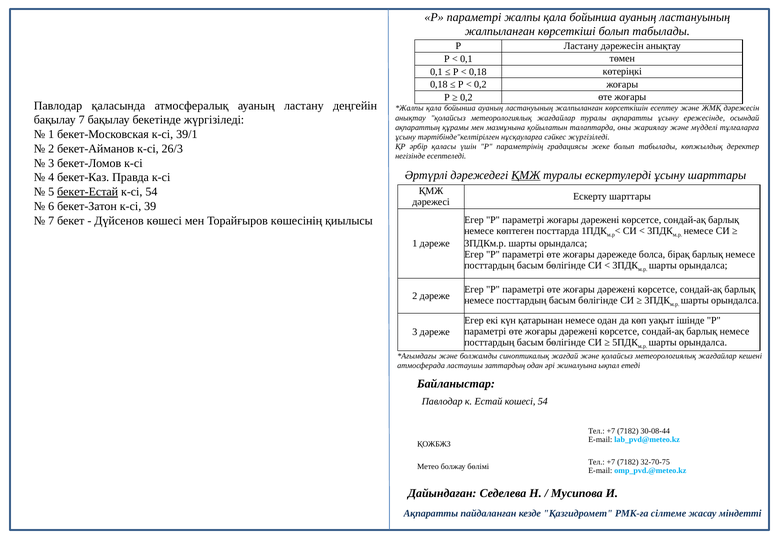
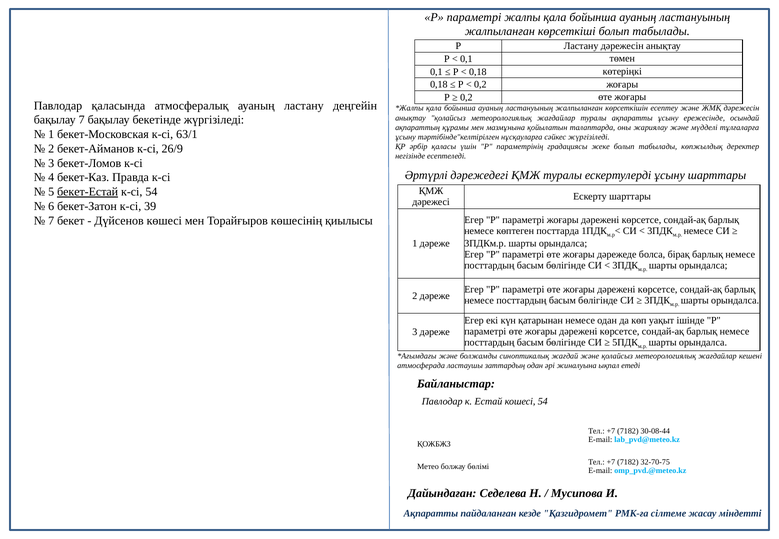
39/1: 39/1 -> 63/1 (187, 134)
26/3: 26/3 -> 26/9 (172, 149)
ҚМЖ underline: present -> none (526, 175)
